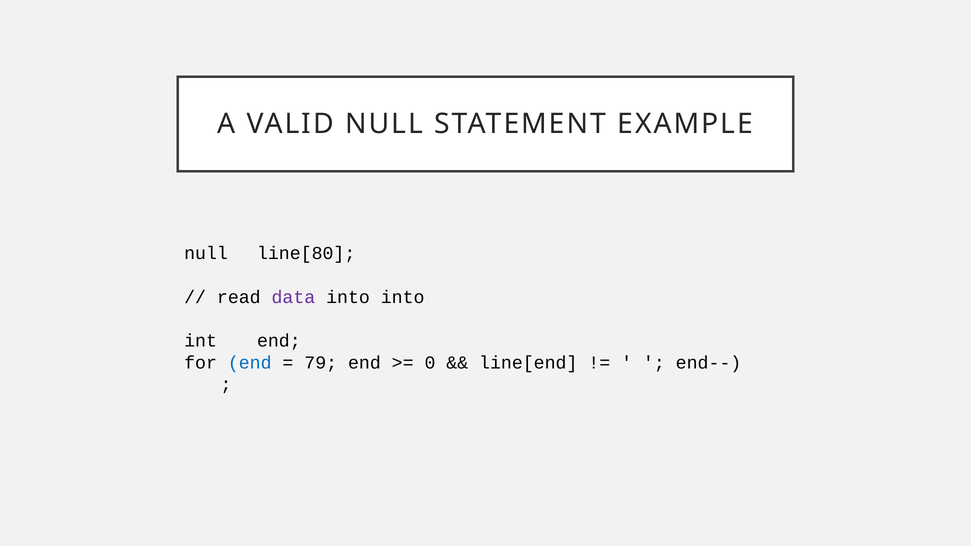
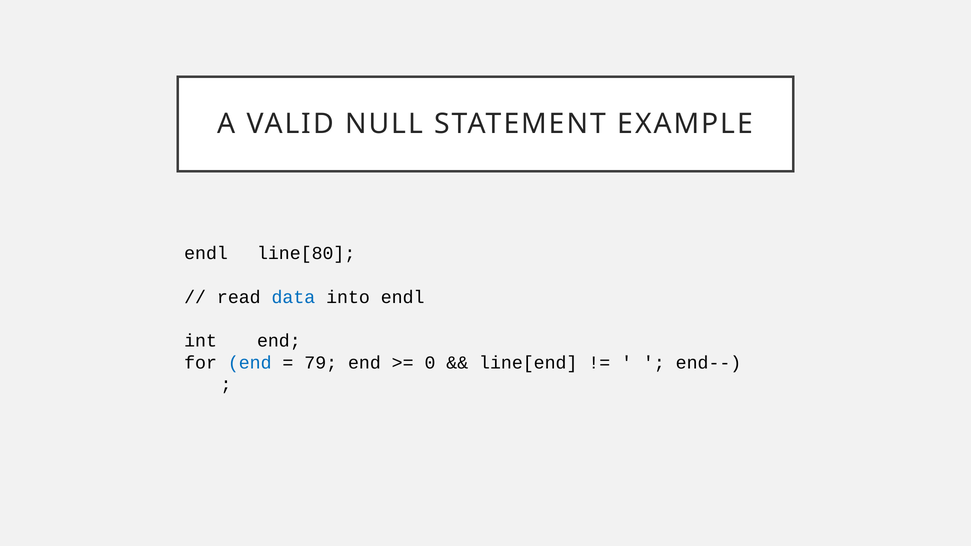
null: null -> endl (206, 253)
data colour: purple -> blue (293, 297)
into into: into -> endl (403, 297)
